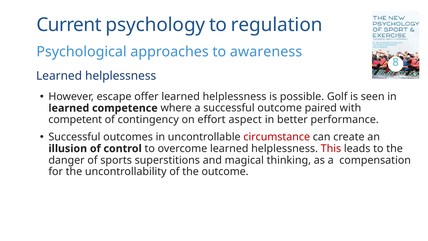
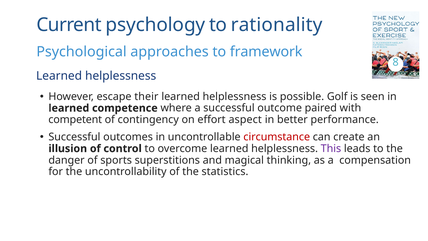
regulation: regulation -> rationality (277, 25)
awareness: awareness -> framework (266, 52)
offer: offer -> their (146, 96)
This colour: red -> purple (331, 148)
the outcome: outcome -> statistics (225, 172)
